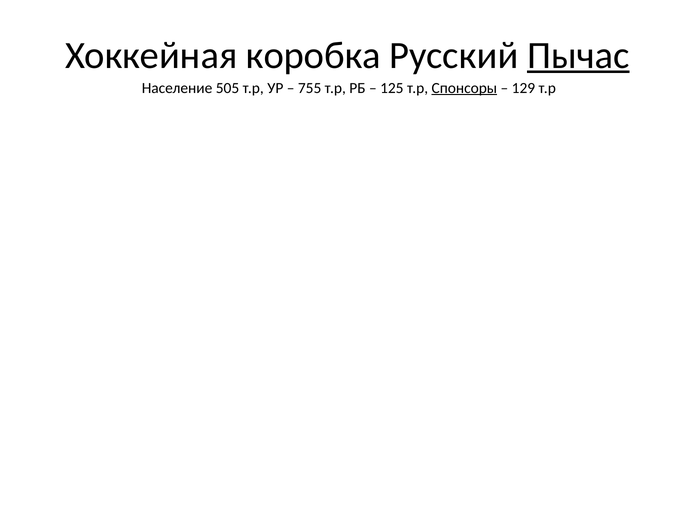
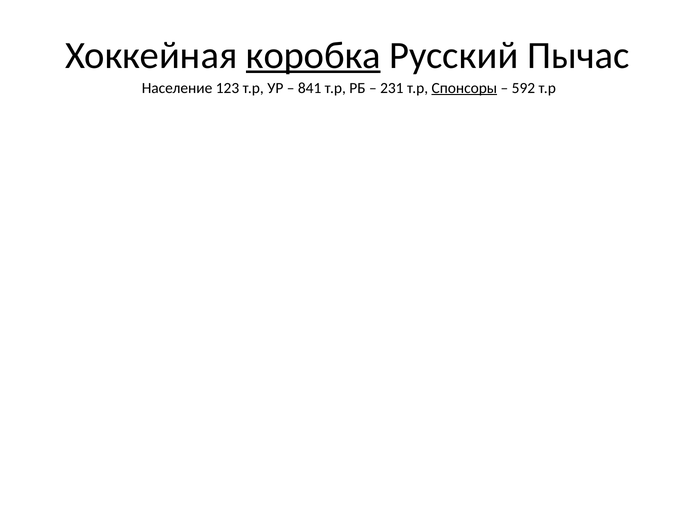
коробка underline: none -> present (313, 55)
Пычас underline: present -> none (578, 55)
505: 505 -> 123 (228, 88)
755: 755 -> 841 (310, 88)
125: 125 -> 231 (392, 88)
129: 129 -> 592 (523, 88)
